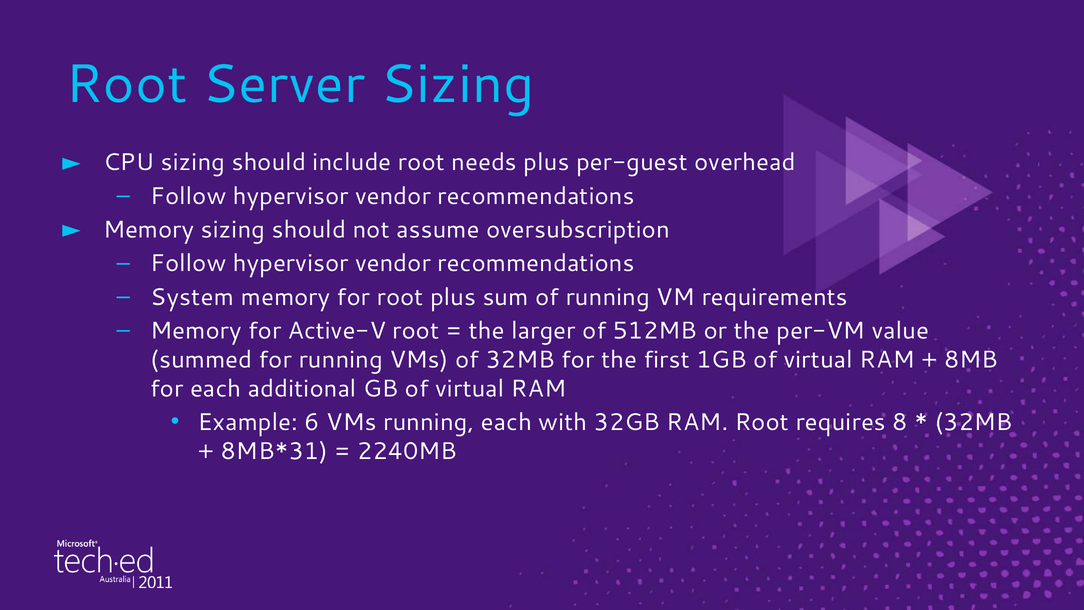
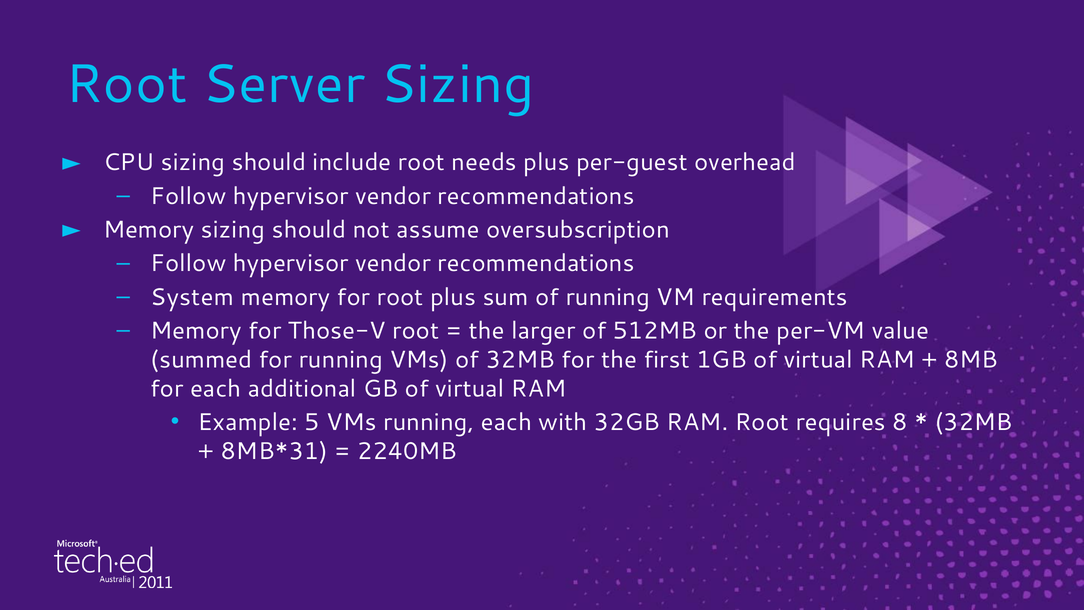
Active-V: Active-V -> Those-V (337, 331)
6: 6 -> 5 (312, 422)
